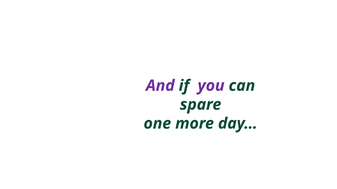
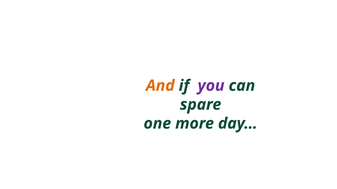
And colour: purple -> orange (160, 86)
